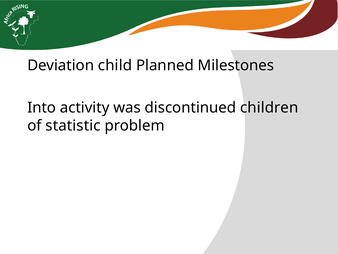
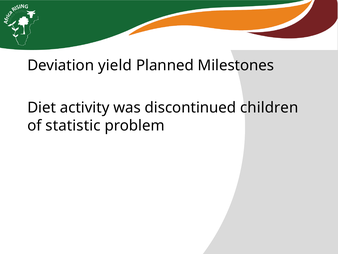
child: child -> yield (115, 65)
Into: Into -> Diet (42, 107)
